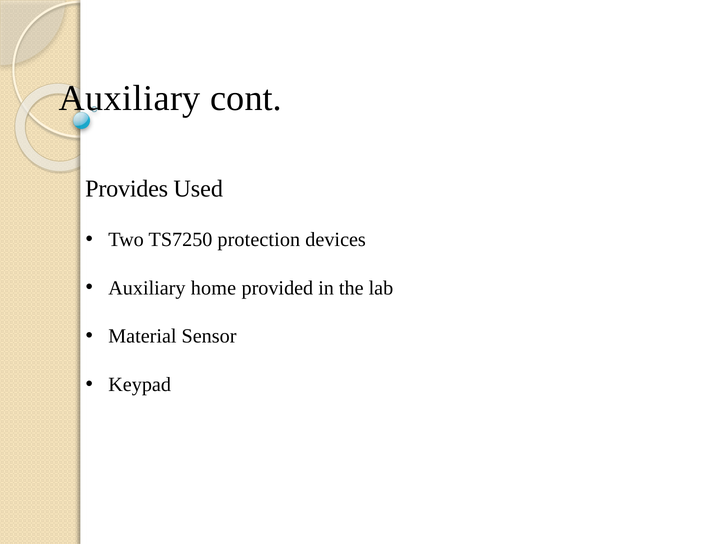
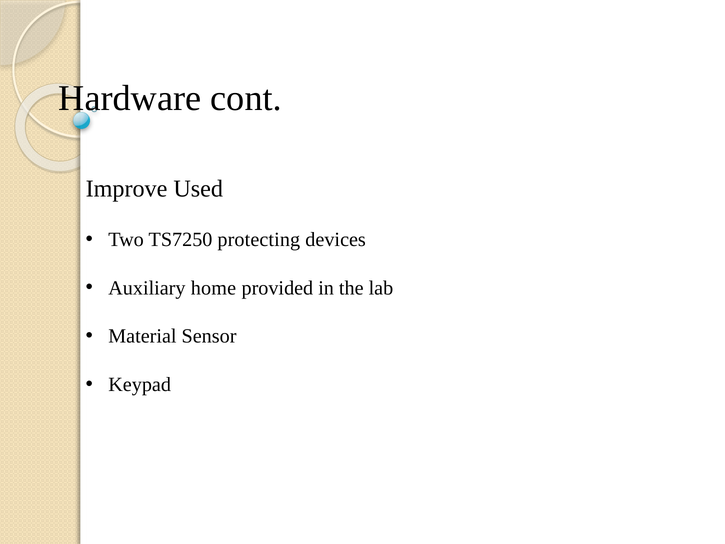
Auxiliary: Auxiliary -> Hardware (130, 98)
Provides: Provides -> Improve (127, 189)
protection: protection -> protecting (259, 239)
